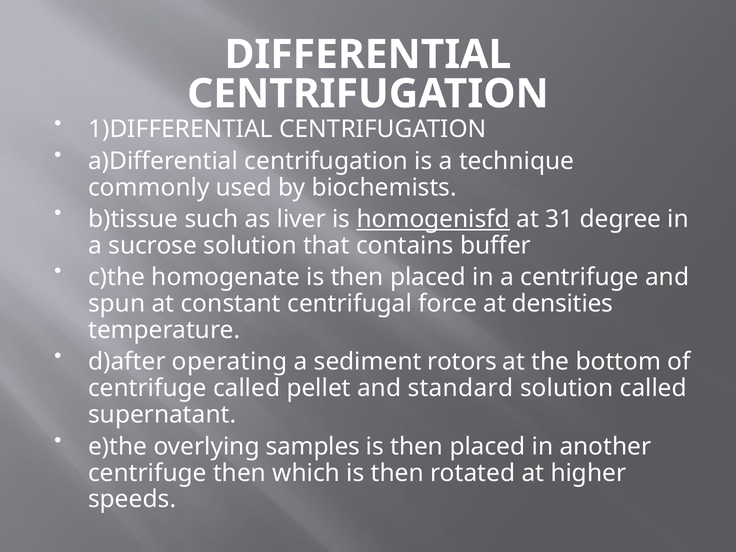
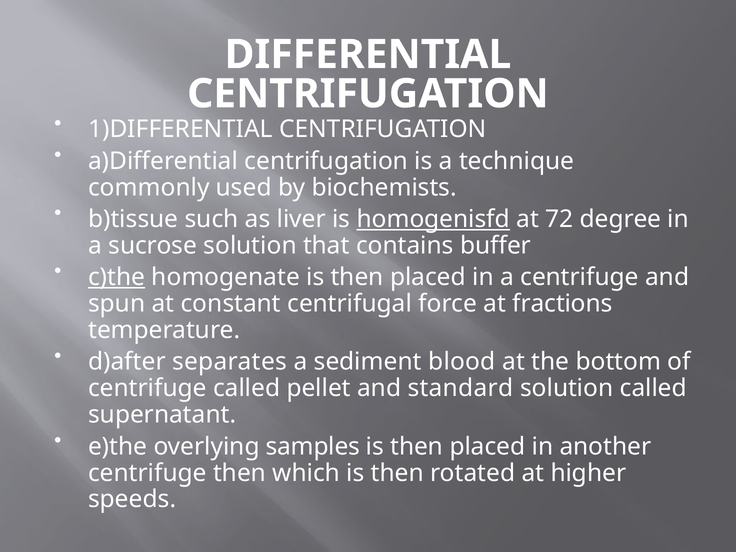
31: 31 -> 72 (559, 219)
c)the underline: none -> present (117, 277)
densities: densities -> fractions (562, 304)
operating: operating -> separates (230, 362)
rotors: rotors -> blood (462, 362)
